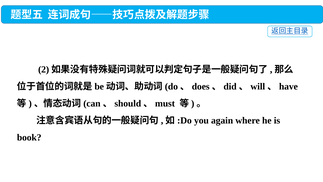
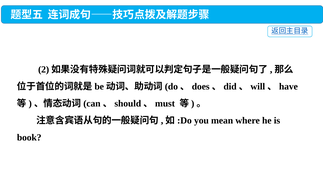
again: again -> mean (222, 120)
